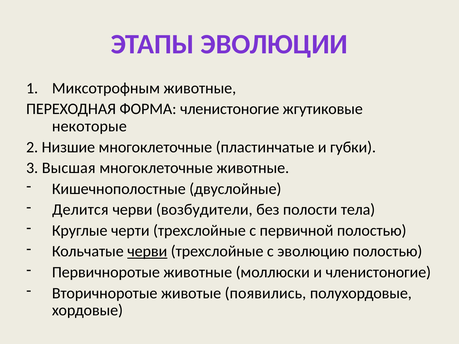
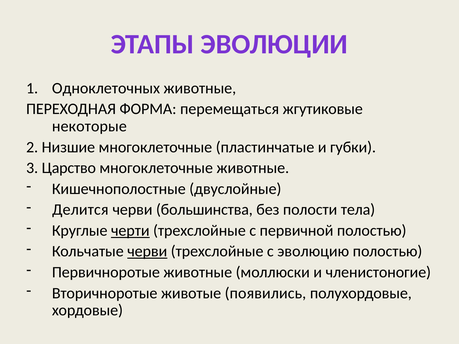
Миксотрофным: Миксотрофным -> Одноклеточных (106, 88)
ФОРМА членистоногие: членистоногие -> перемещаться (230, 109)
Высшая: Высшая -> Царство (69, 168)
возбудители: возбудители -> большинства (204, 210)
черти underline: none -> present (130, 231)
